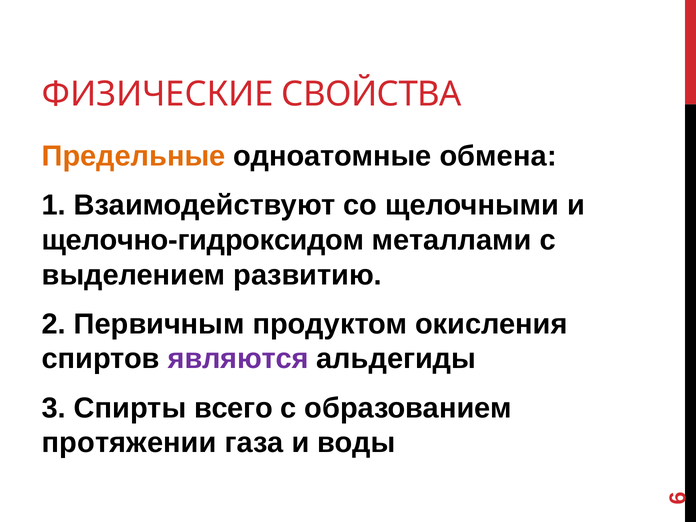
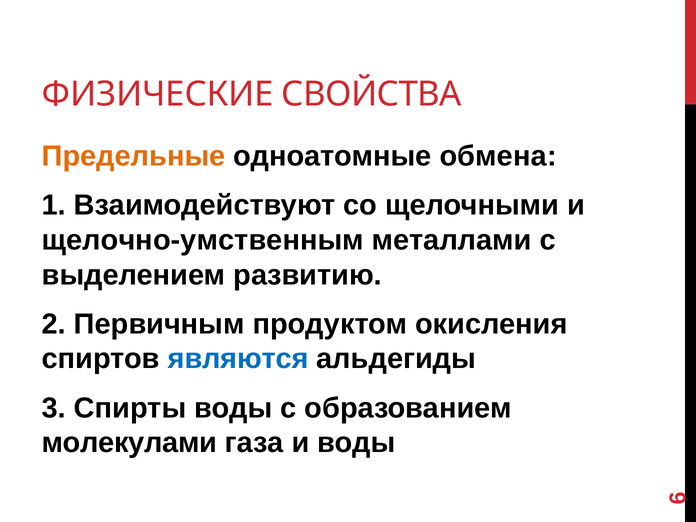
щелочно-гидроксидом: щелочно-гидроксидом -> щелочно-умственным (203, 240)
являются colour: purple -> blue (238, 359)
Спирты всего: всего -> воды (233, 408)
протяжении: протяжении -> молекулами (129, 443)
